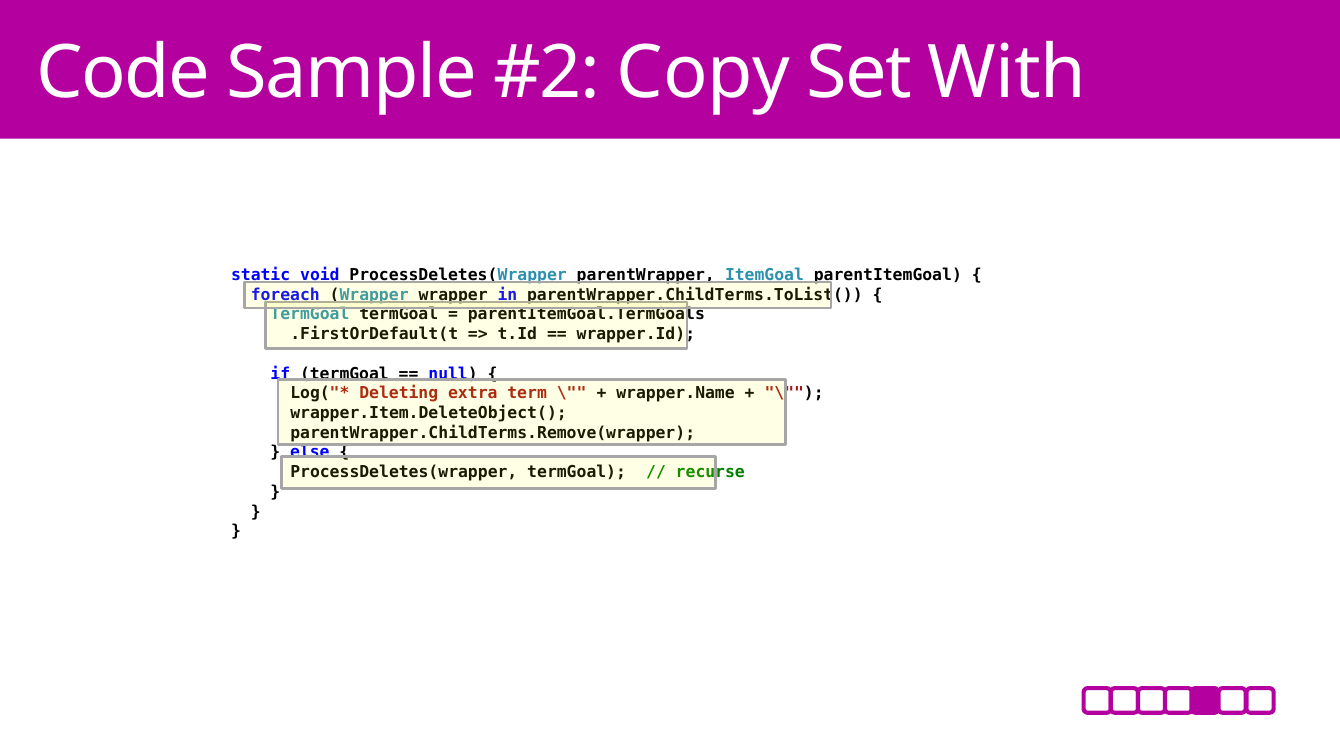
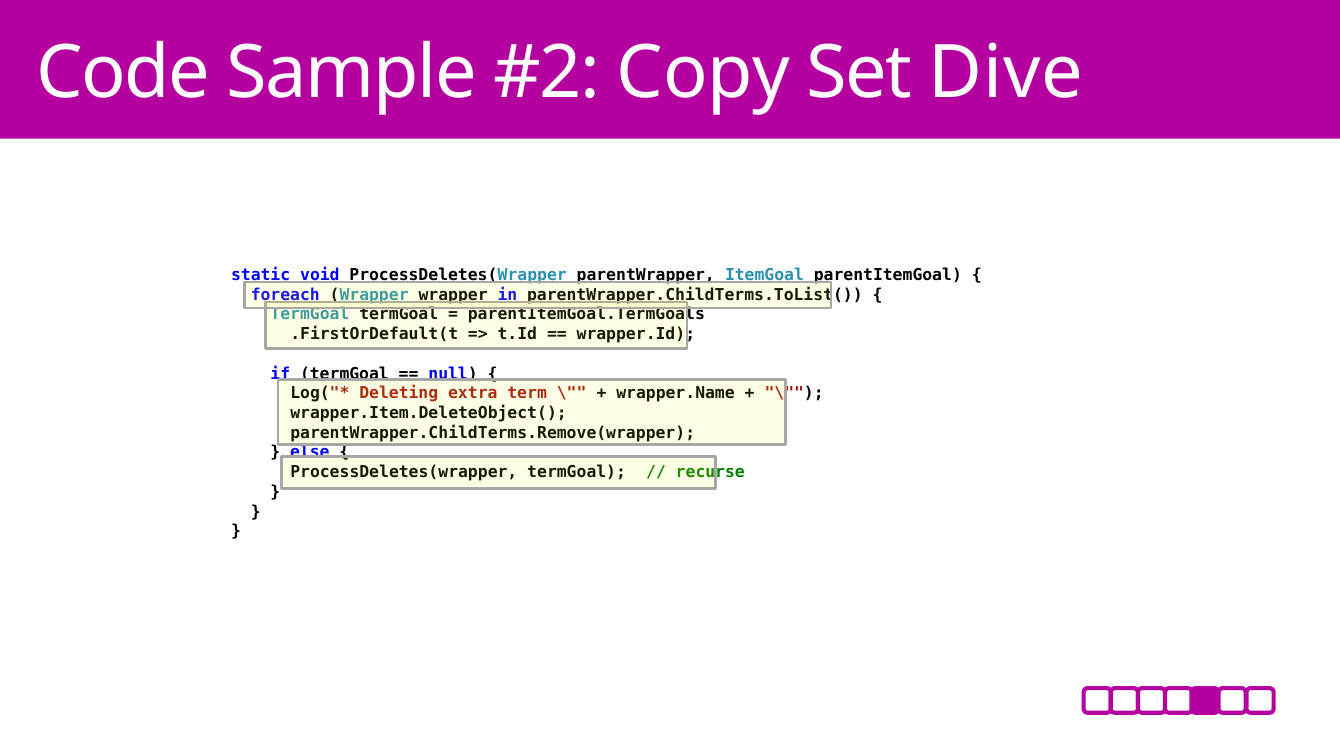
With: With -> Dive (1006, 73)
